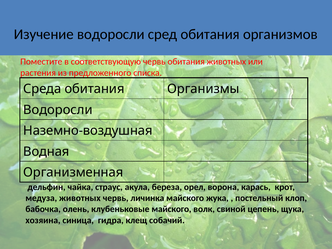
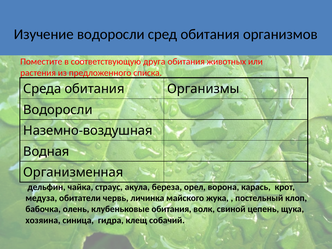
соответствующую червь: червь -> друга (154, 62)
медуза животных: животных -> обитатели (80, 198)
клубеньковые майского: майского -> обитания (171, 209)
